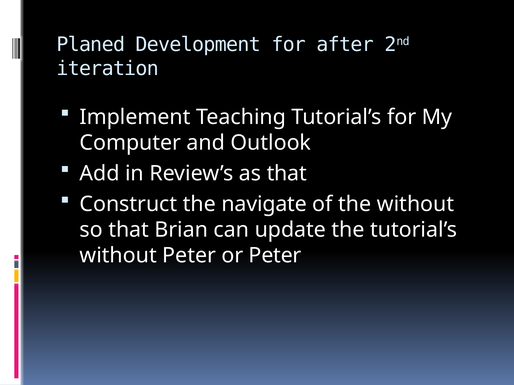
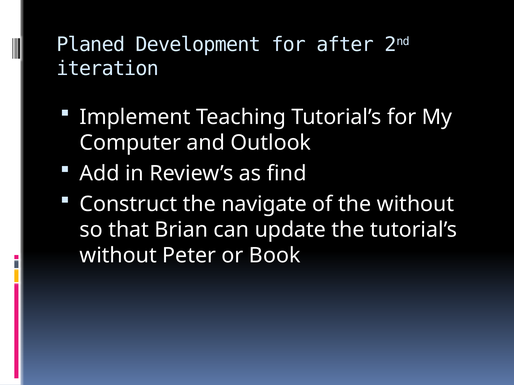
as that: that -> find (287, 174)
or Peter: Peter -> Book (275, 256)
